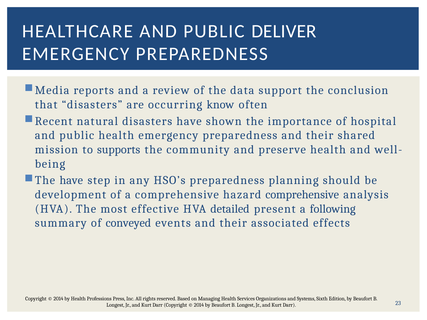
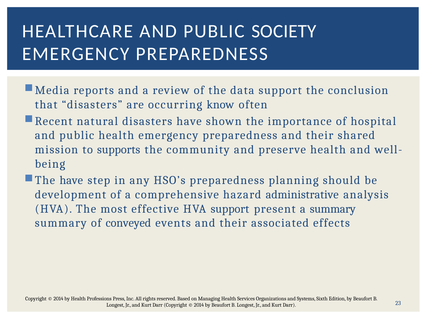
DELIVER: DELIVER -> SOCIETY (284, 31)
hazard comprehensive: comprehensive -> administrative (302, 195)
HVA detailed: detailed -> support (230, 209)
a following: following -> summary (333, 209)
